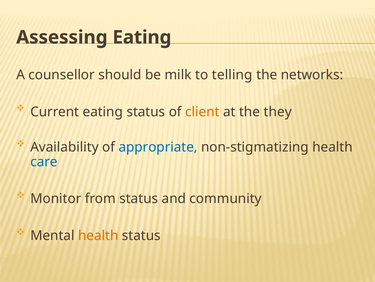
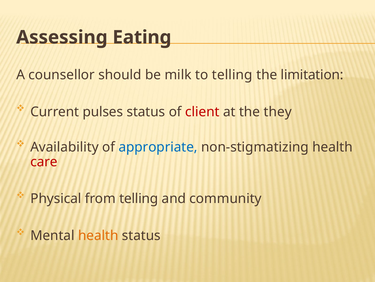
networks: networks -> limitation (312, 75)
Current eating: eating -> pulses (103, 112)
client colour: orange -> red (202, 112)
care colour: blue -> red (44, 161)
Monitor: Monitor -> Physical (56, 198)
from status: status -> telling (139, 198)
